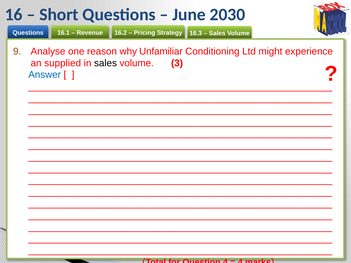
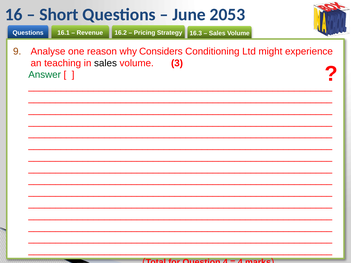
2030: 2030 -> 2053 (227, 15)
Unfamiliar: Unfamiliar -> Considers (161, 51)
supplied: supplied -> teaching (63, 63)
Answer colour: blue -> green (45, 75)
